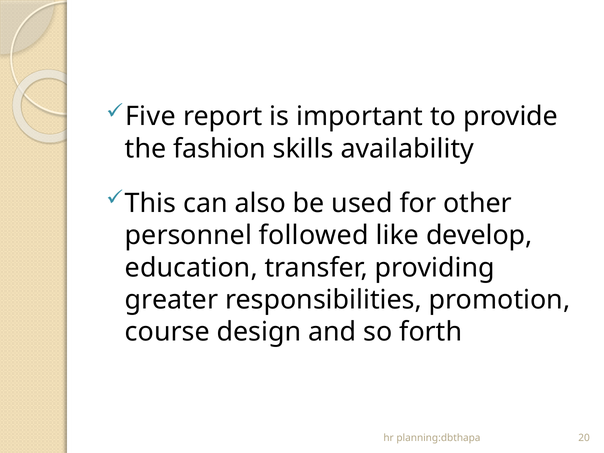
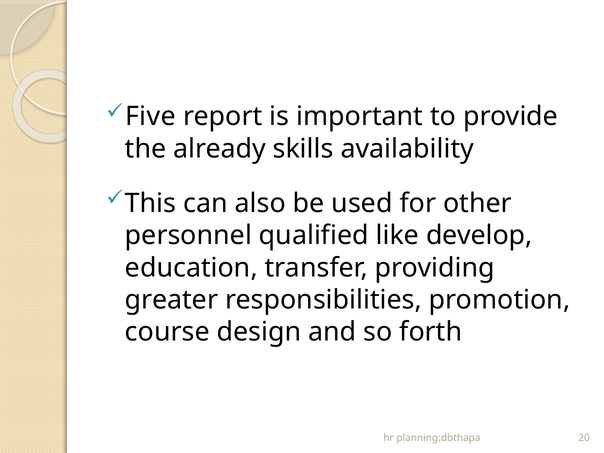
fashion: fashion -> already (220, 149)
followed: followed -> qualified (314, 235)
